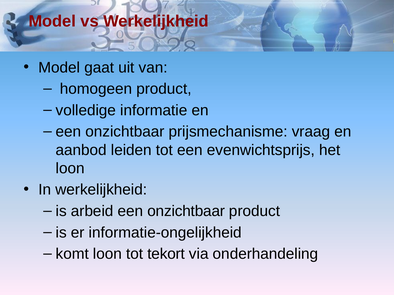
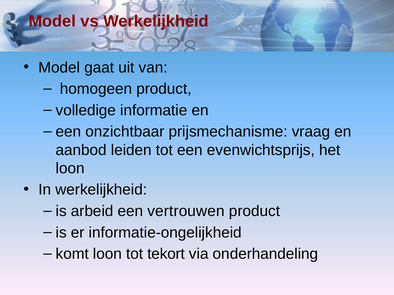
arbeid een onzichtbaar: onzichtbaar -> vertrouwen (186, 211)
